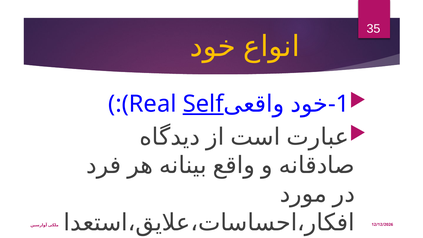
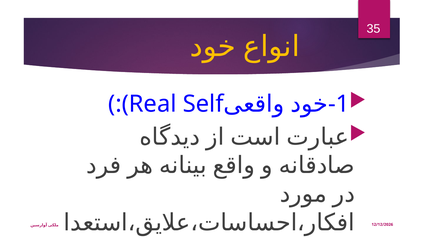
Self underline: present -> none (203, 104)
